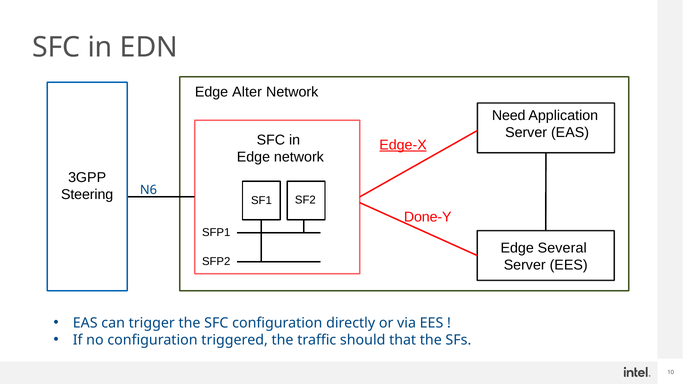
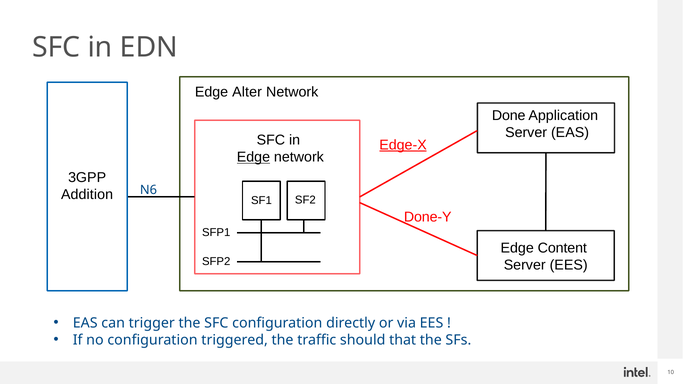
Need: Need -> Done (509, 116)
Edge underline: none -> present (253, 157)
Steering: Steering -> Addition (87, 195)
Several: Several -> Content (562, 248)
